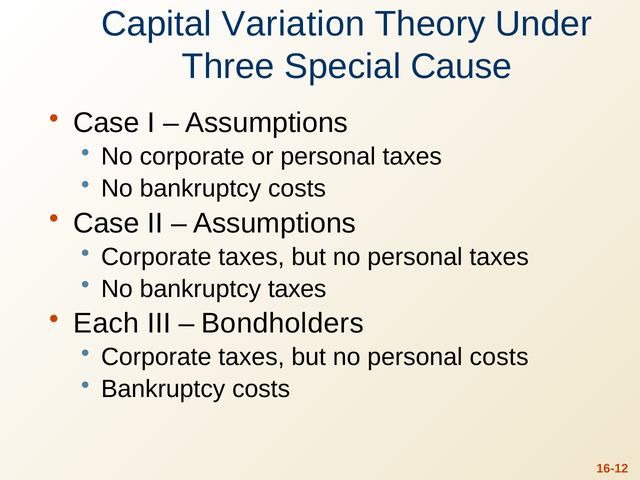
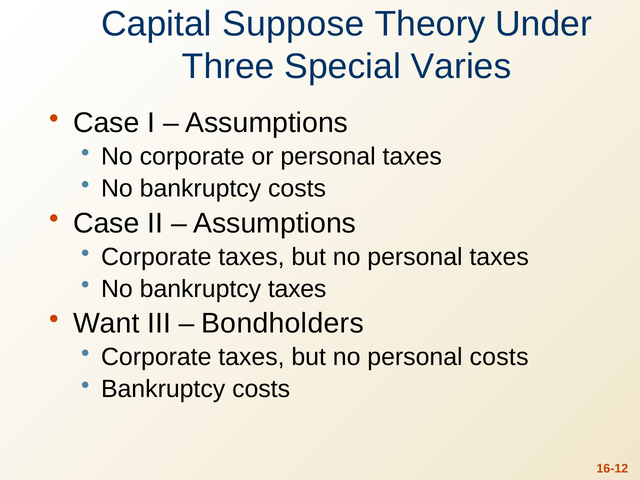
Variation: Variation -> Suppose (293, 24)
Cause: Cause -> Varies (461, 66)
Each: Each -> Want (106, 323)
